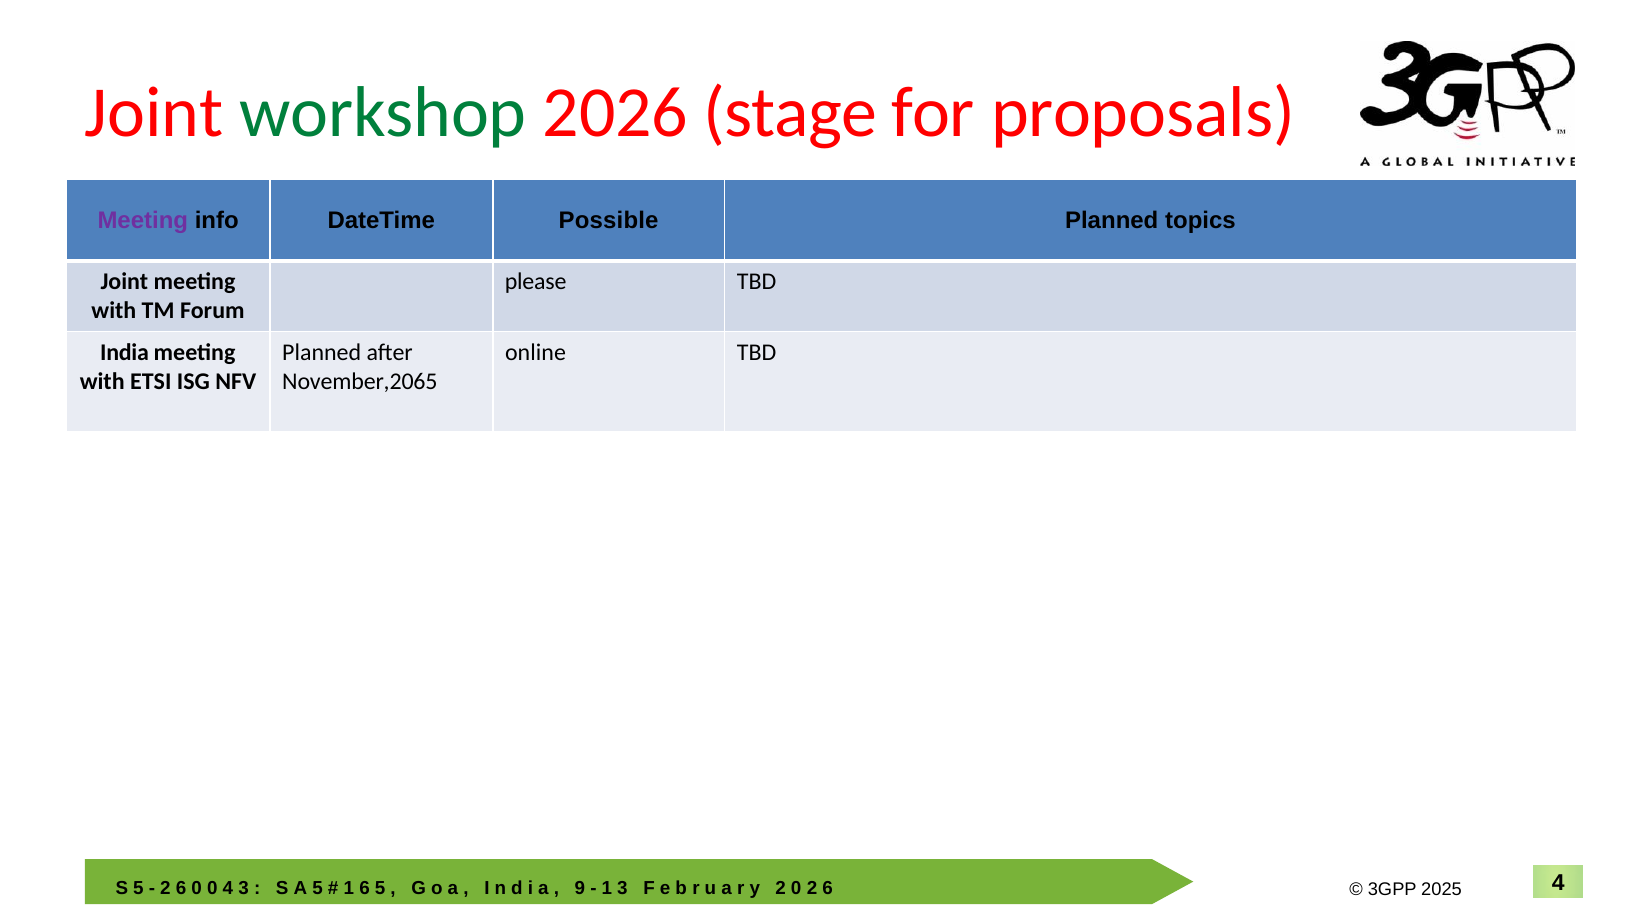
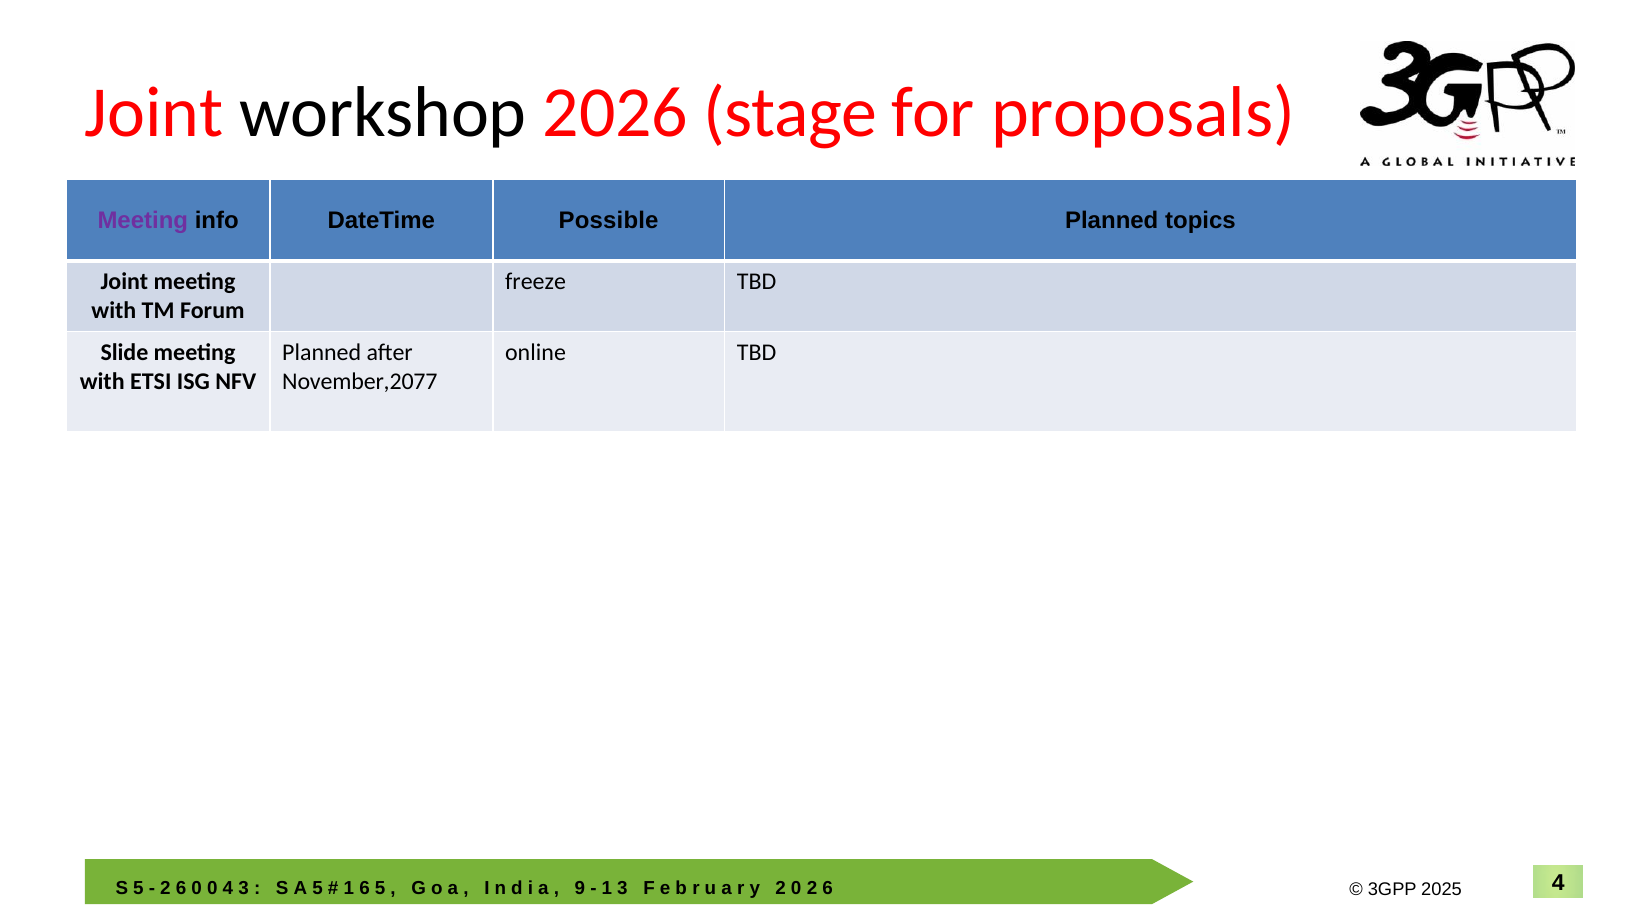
workshop colour: green -> black (383, 113)
please: please -> freeze (536, 282)
India: India -> Slide (124, 353)
November,2065: November,2065 -> November,2077 (360, 382)
